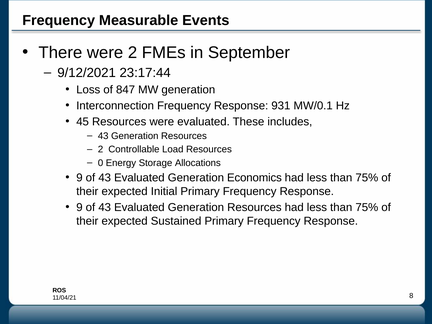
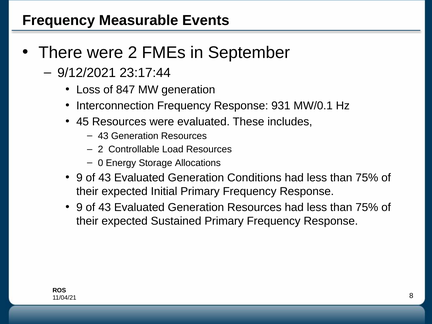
Economics: Economics -> Conditions (254, 178)
